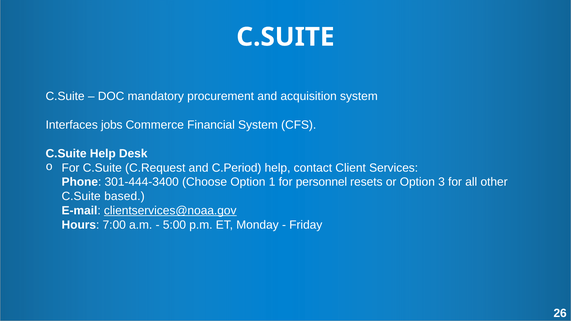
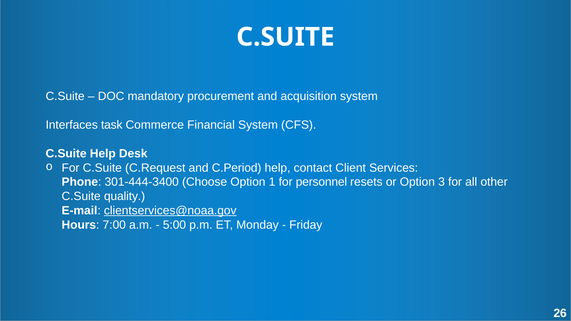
jobs: jobs -> task (112, 125)
based: based -> quality (125, 196)
